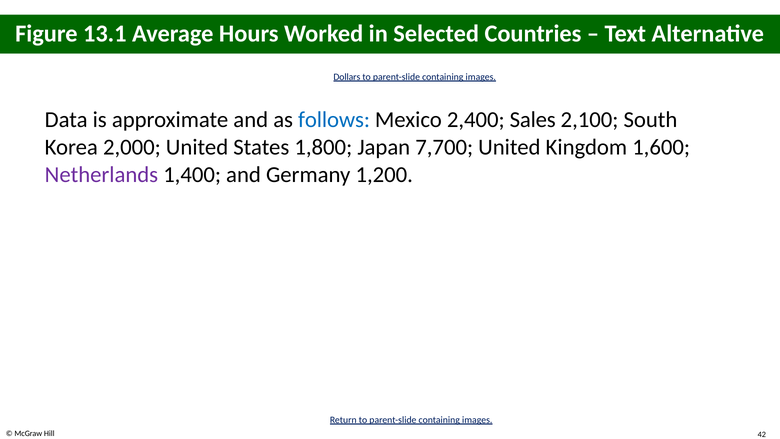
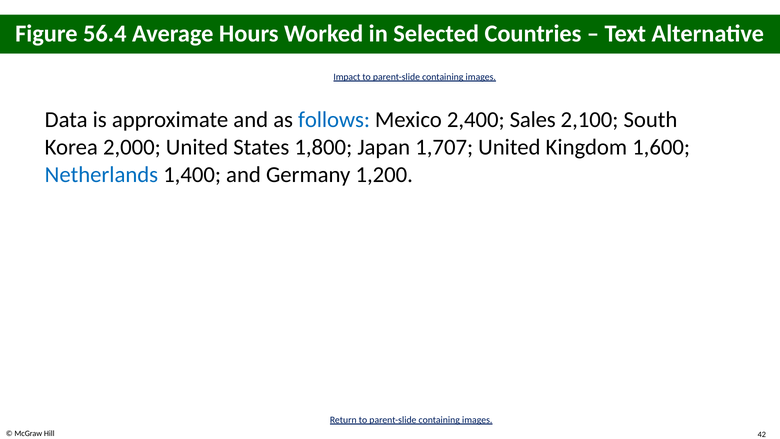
13.1: 13.1 -> 56.4 (105, 34)
Dollars: Dollars -> Impact (347, 77)
7,700: 7,700 -> 1,707 (444, 147)
Netherlands colour: purple -> blue (101, 174)
